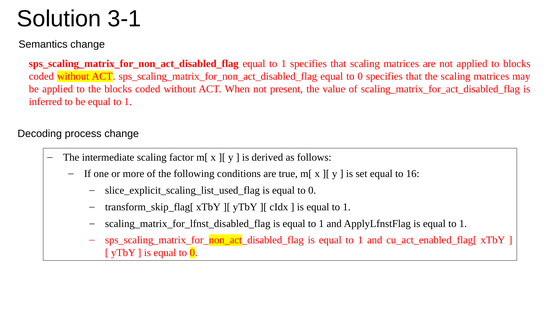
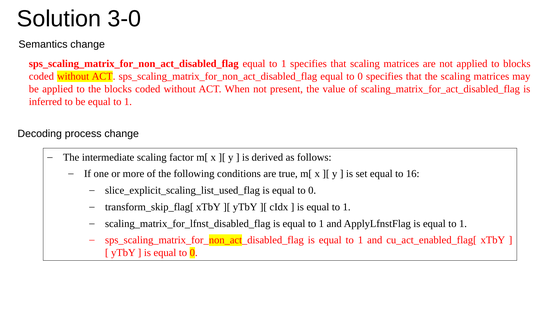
3-1: 3-1 -> 3-0 (124, 19)
